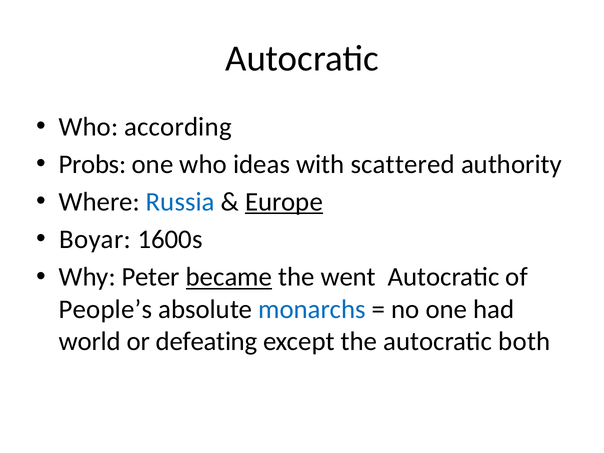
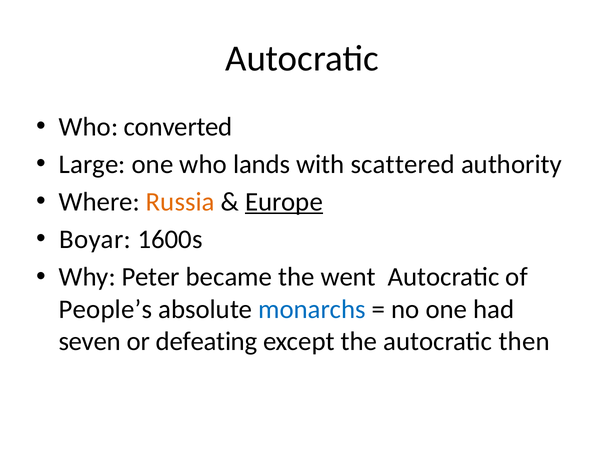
according: according -> converted (178, 127)
Probs: Probs -> Large (92, 164)
ideas: ideas -> lands (262, 164)
Russia colour: blue -> orange (180, 202)
became underline: present -> none (229, 277)
world: world -> seven (90, 342)
both: both -> then (524, 342)
